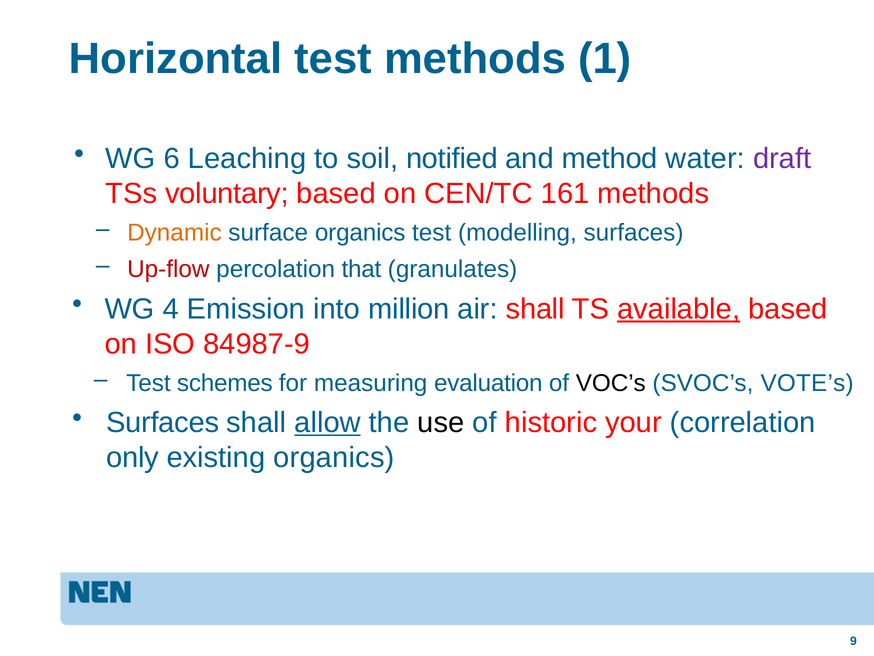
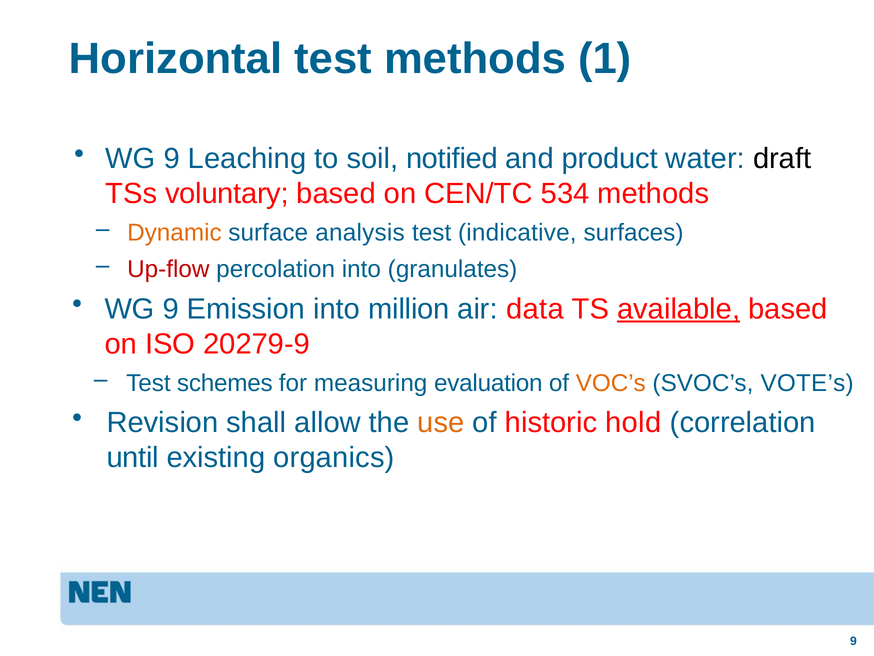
6: 6 -> 9 (172, 159)
method: method -> product (610, 159)
draft colour: purple -> black (782, 159)
161: 161 -> 534 (565, 194)
surface organics: organics -> analysis (360, 233)
modelling: modelling -> indicative (517, 233)
percolation that: that -> into (361, 269)
4: 4 -> 9 (171, 309)
air shall: shall -> data (535, 309)
84987-9: 84987-9 -> 20279-9 (257, 344)
VOC’s colour: black -> orange (611, 383)
Surfaces: Surfaces -> Revision (163, 422)
allow underline: present -> none (328, 422)
use colour: black -> orange (441, 422)
your: your -> hold (633, 422)
only: only -> until (133, 457)
